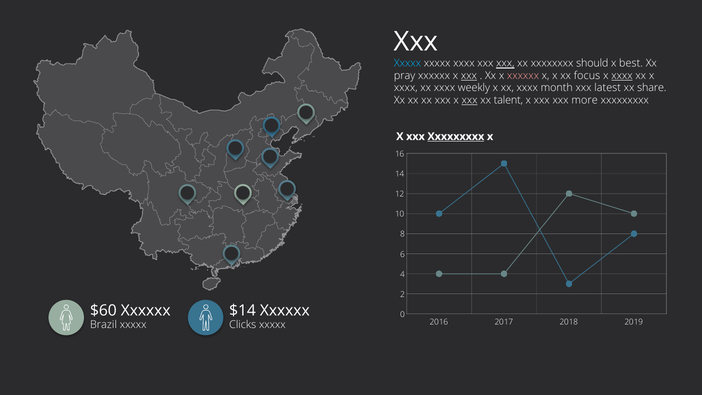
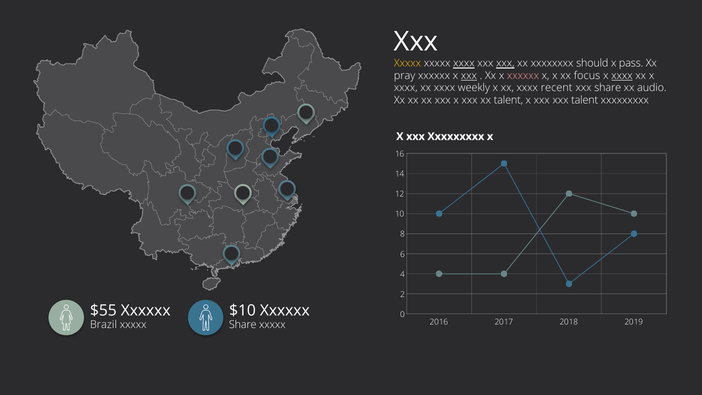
Xxxxx colour: light blue -> yellow (407, 63)
xxxx underline: none -> present (464, 63)
best: best -> pass (631, 63)
month: month -> recent (557, 88)
xxx latest: latest -> share (608, 88)
share: share -> audio (652, 88)
xxx underline: present -> none (470, 100)
xxx more: more -> talent (585, 100)
Xxxxxxxxx underline: present -> none (456, 136)
$60: $60 -> $55 (103, 311)
$14: $14 -> $10 (243, 311)
Clicks: Clicks -> Share (243, 325)
